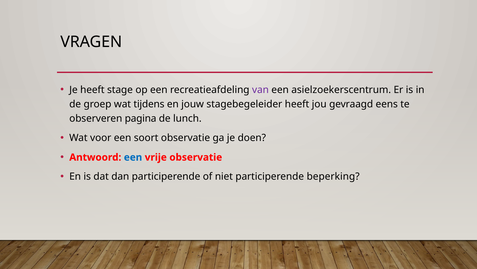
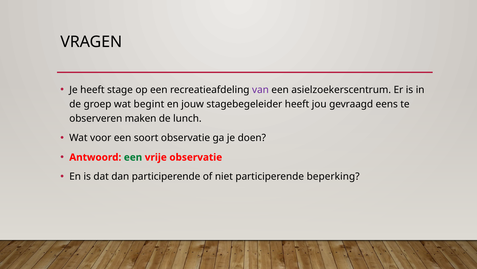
tijdens: tijdens -> begint (149, 104)
pagina: pagina -> maken (141, 118)
een colour: blue -> green (133, 157)
